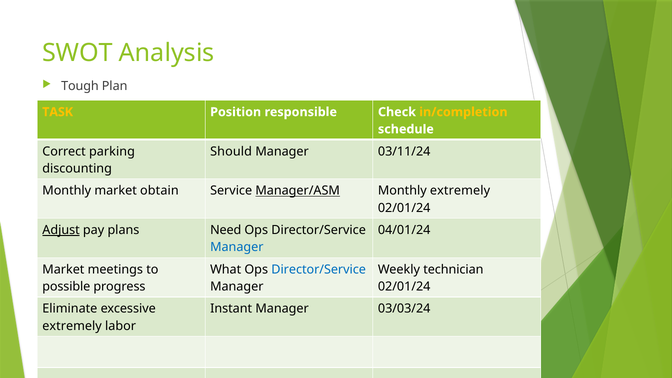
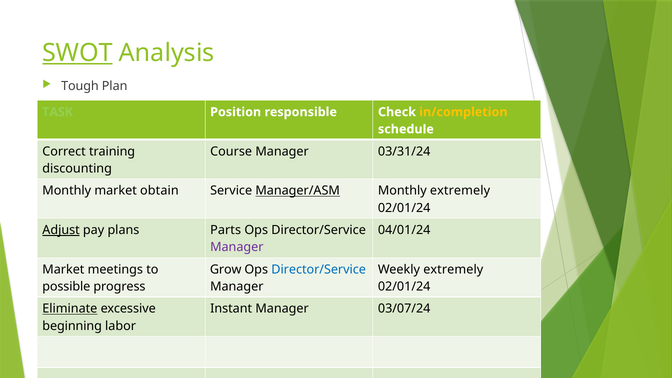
SWOT underline: none -> present (77, 53)
TASK colour: yellow -> light green (58, 112)
parking: parking -> training (112, 151)
Should: Should -> Course (231, 151)
03/11/24: 03/11/24 -> 03/31/24 (404, 151)
Need: Need -> Parts (226, 230)
Manager colour: blue -> purple (237, 247)
What: What -> Grow (226, 269)
Weekly technician: technician -> extremely (453, 269)
Eliminate underline: none -> present (70, 309)
03/03/24: 03/03/24 -> 03/07/24 (404, 309)
extremely: extremely -> beginning (72, 326)
